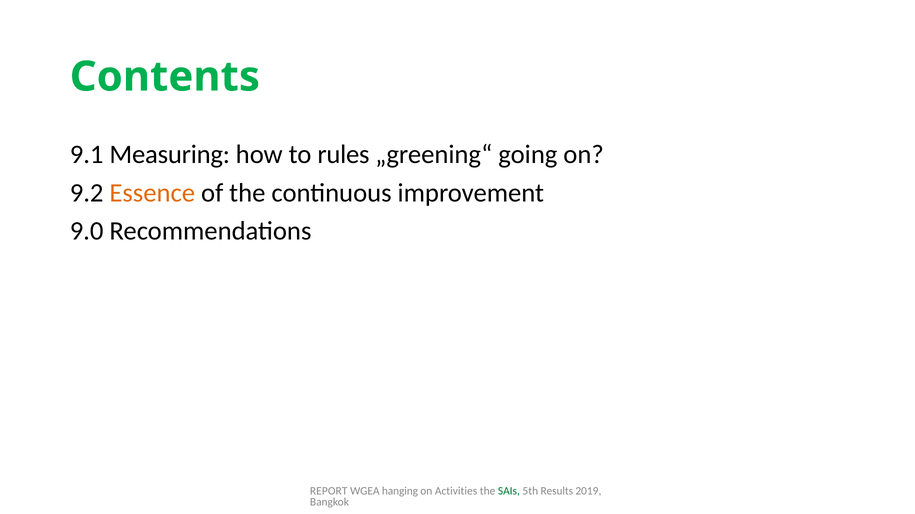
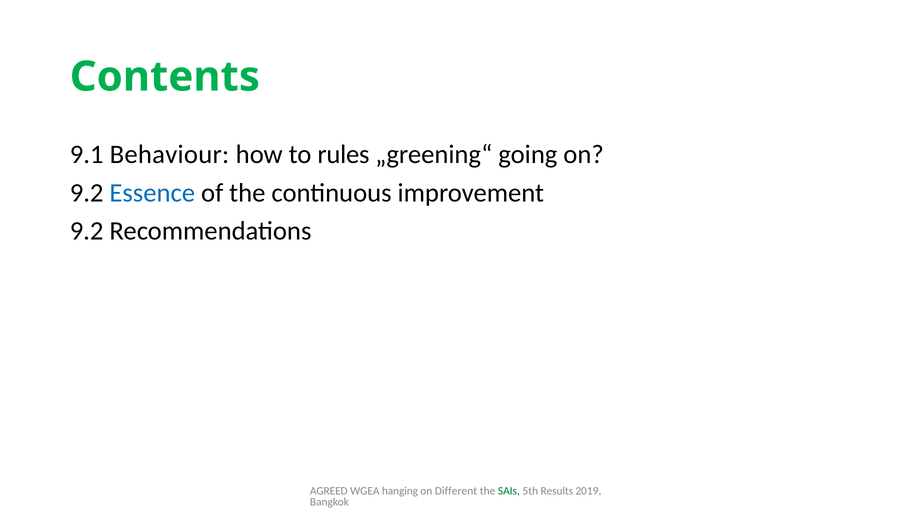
Measuring: Measuring -> Behaviour (169, 155)
Essence colour: orange -> blue (152, 193)
9.0: 9.0 -> 9.2 (87, 231)
REPORT: REPORT -> AGREED (329, 491)
Activities: Activities -> Different (456, 491)
